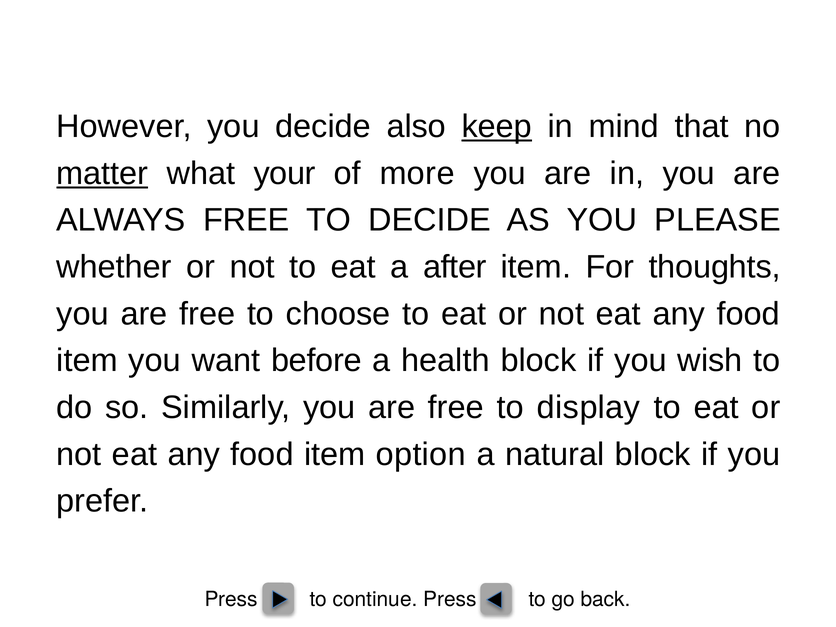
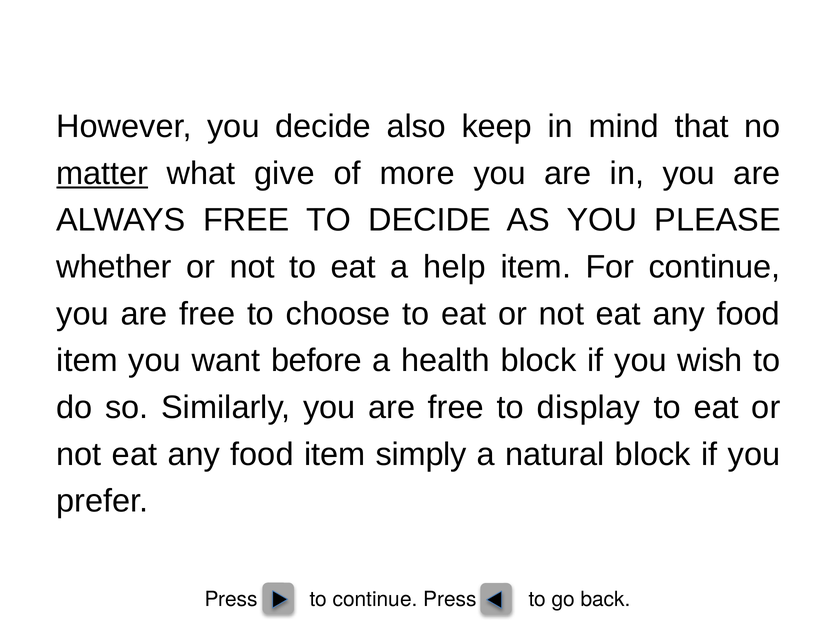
keep underline: present -> none (497, 127)
your: your -> give (284, 173)
after: after -> help (455, 267)
For thoughts: thoughts -> continue (715, 267)
option: option -> simply (421, 454)
